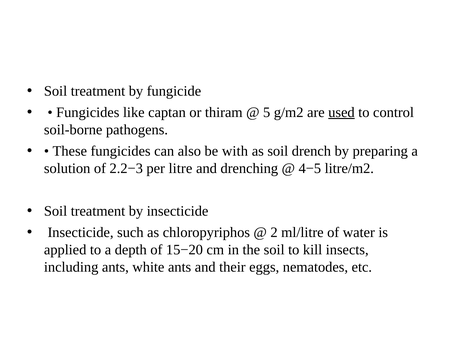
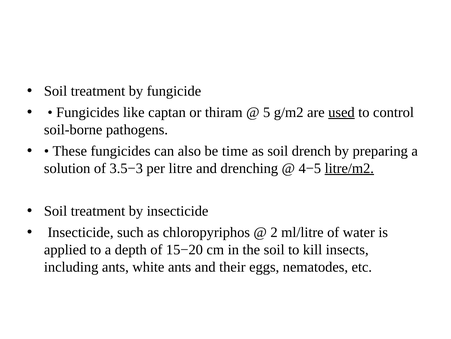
with: with -> time (235, 151)
2.2−3: 2.2−3 -> 3.5−3 (126, 168)
litre/m2 underline: none -> present (349, 168)
